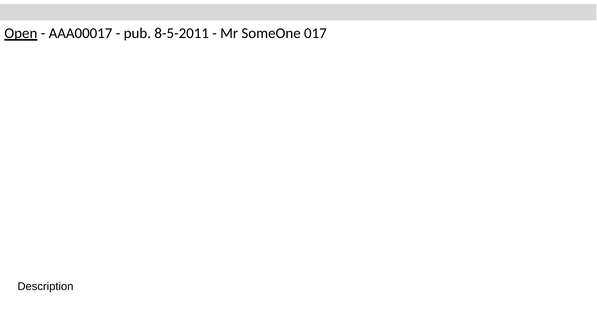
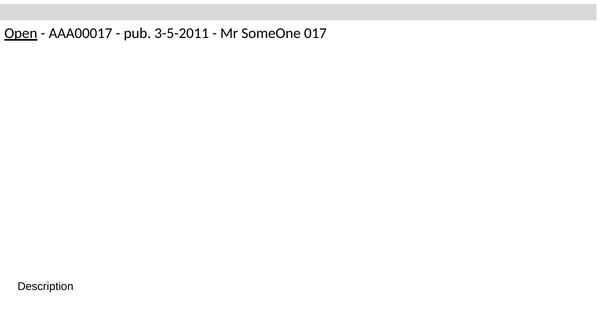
8-5-2011: 8-5-2011 -> 3-5-2011 (182, 33)
